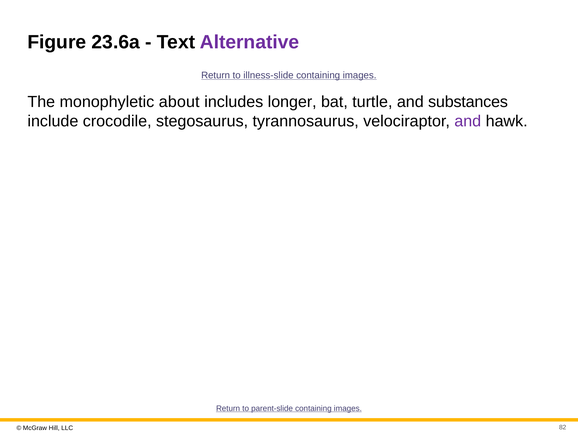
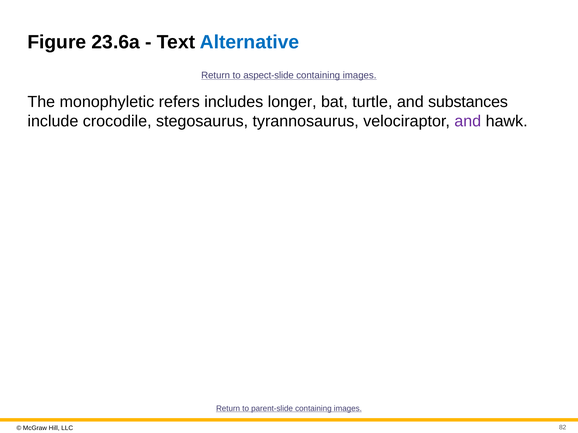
Alternative colour: purple -> blue (250, 42)
illness-slide: illness-slide -> aspect-slide (269, 75)
about: about -> refers (179, 102)
